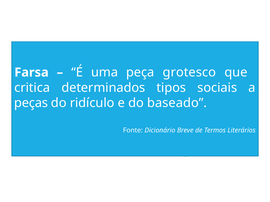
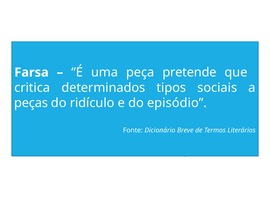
grotesco: grotesco -> pretende (189, 73)
baseado: baseado -> episódio (177, 103)
